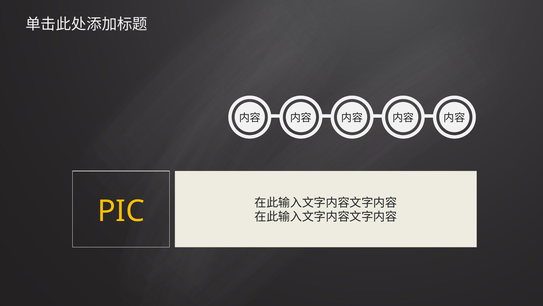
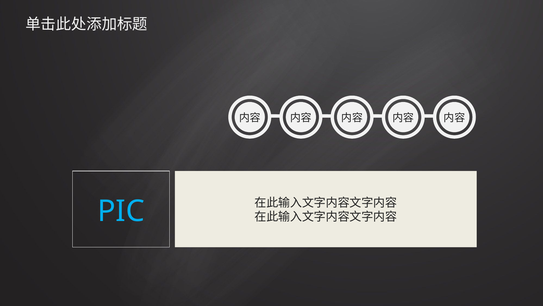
PIC colour: yellow -> light blue (121, 211)
